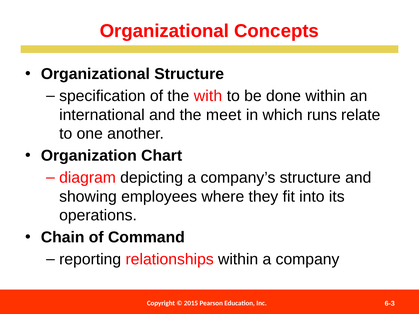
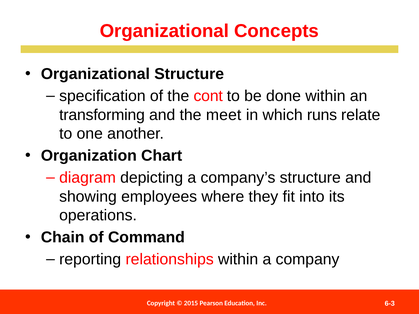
with: with -> cont (208, 96)
international: international -> transforming (102, 115)
